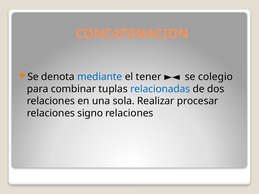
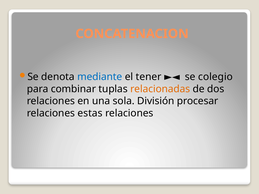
relacionadas colour: blue -> orange (160, 89)
Realizar: Realizar -> División (156, 101)
signo: signo -> estas (90, 113)
